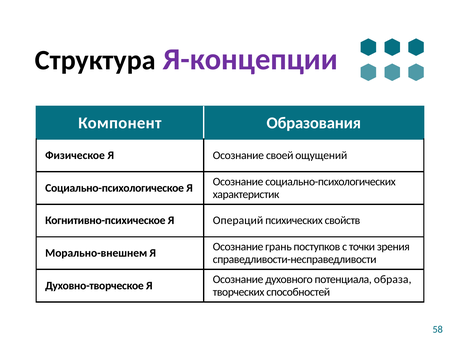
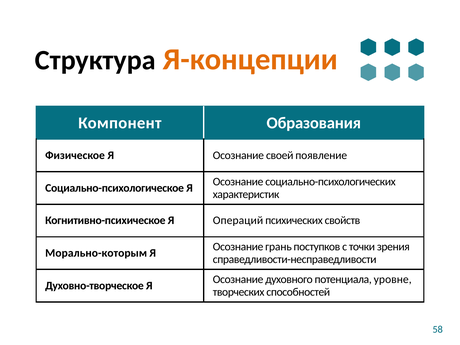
Я-концепции colour: purple -> orange (250, 59)
ощущений: ощущений -> появление (321, 155)
Морально-внешнем: Морально-внешнем -> Морально-которым (96, 253)
образа: образа -> уровне (393, 279)
